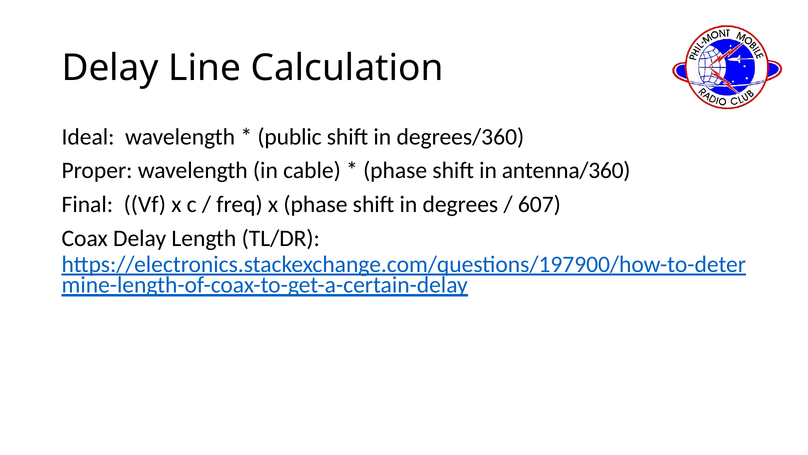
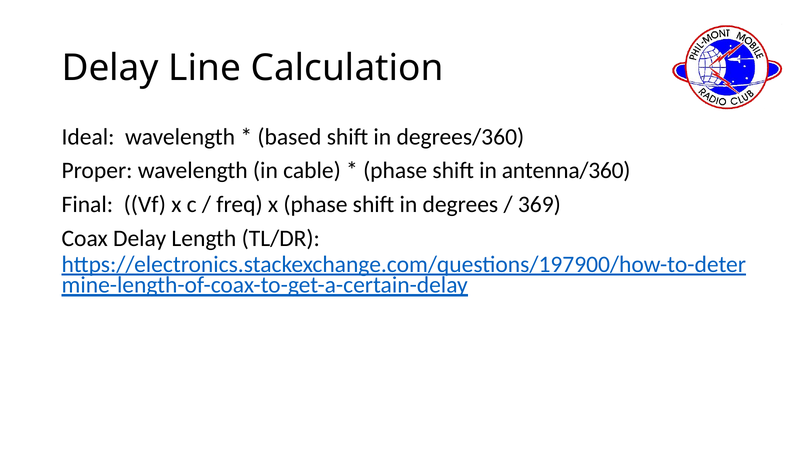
public: public -> based (289, 137)
607: 607 -> 369 (539, 204)
